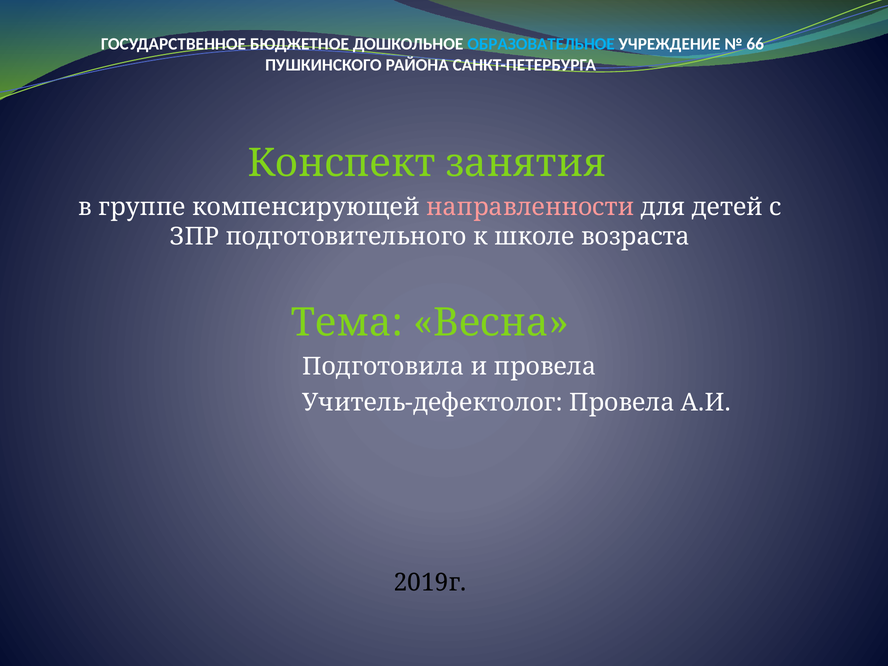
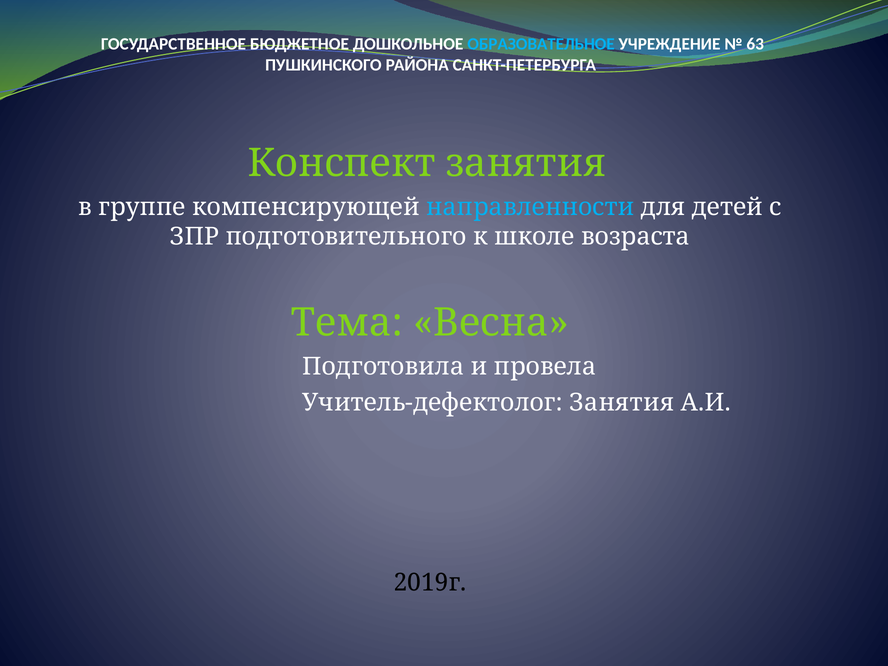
66: 66 -> 63 (755, 44)
направленности colour: pink -> light blue (530, 207)
Учитель-дефектолог Провела: Провела -> Занятия (622, 403)
